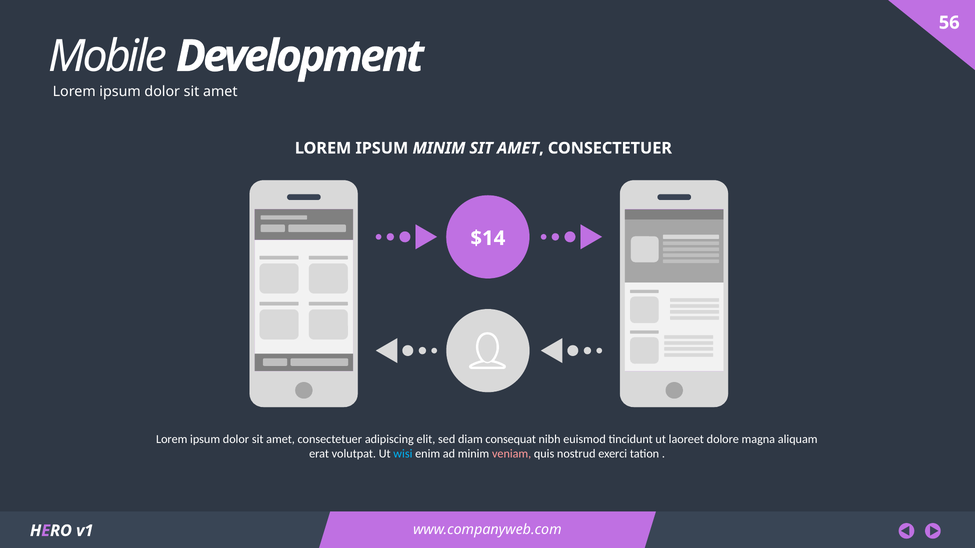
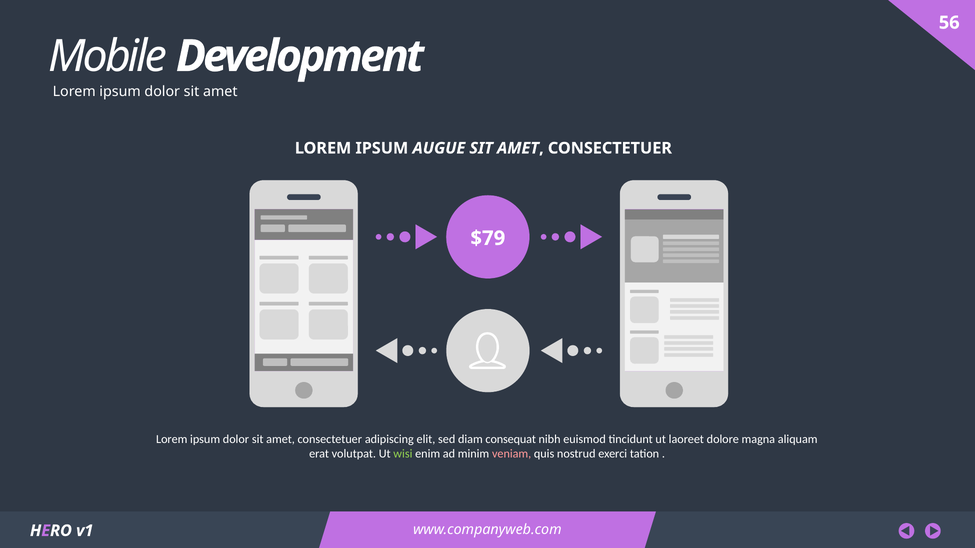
IPSUM MINIM: MINIM -> AUGUE (439, 148)
$14: $14 -> $79 (488, 238)
wisi colour: light blue -> light green (403, 454)
